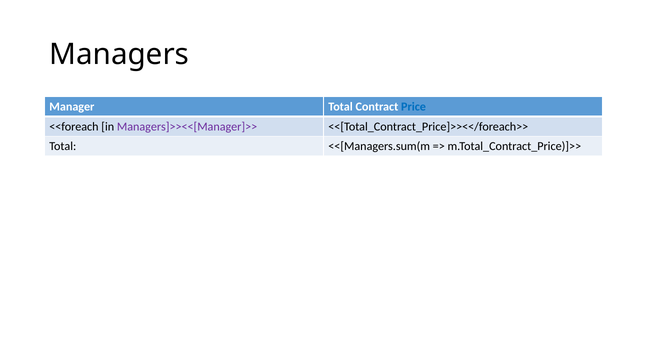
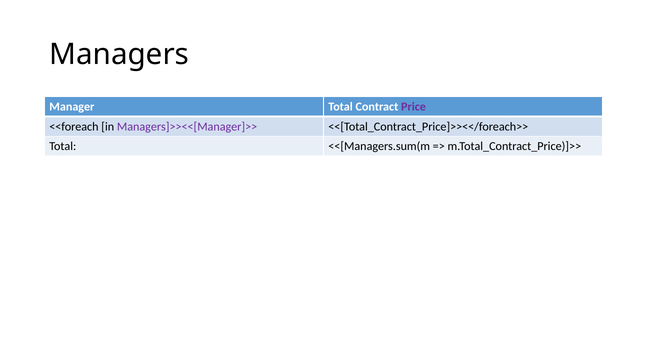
Price colour: blue -> purple (414, 107)
